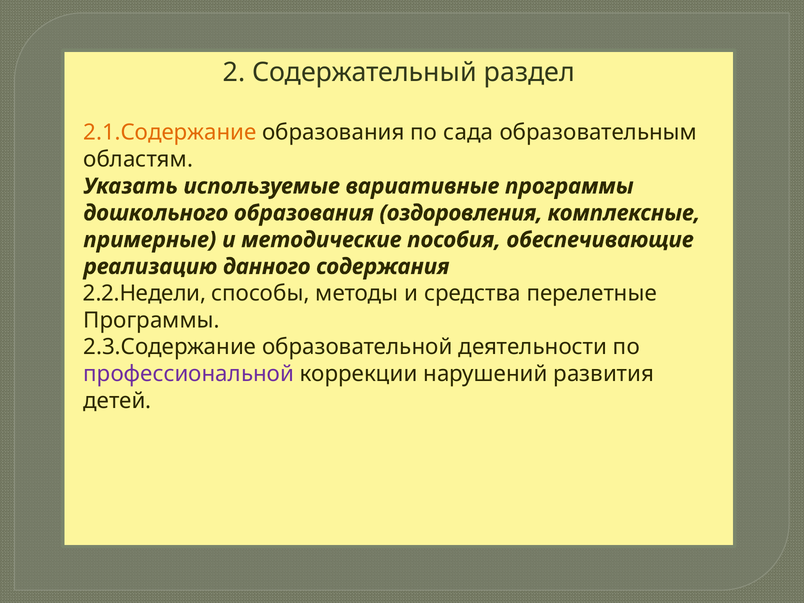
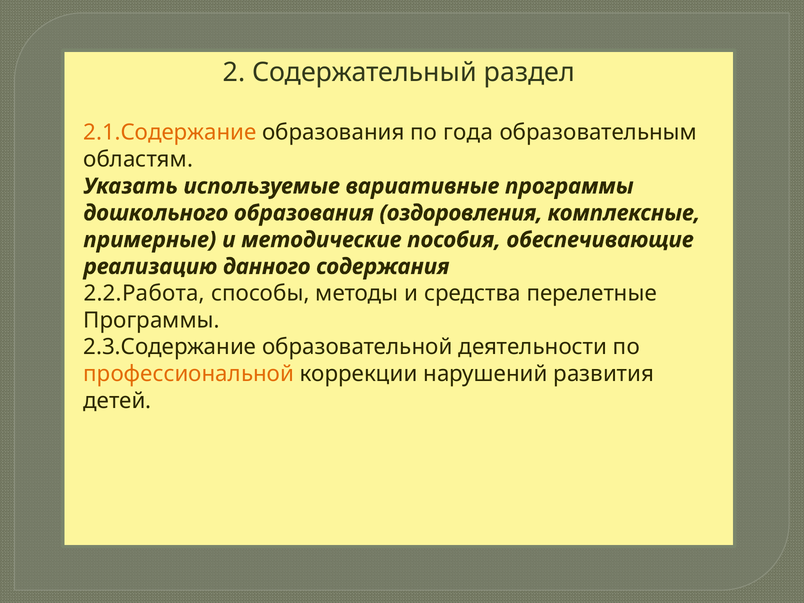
сада: сада -> года (468, 133)
2.2.Недели: 2.2.Недели -> 2.2.Работа (144, 293)
профессиональной colour: purple -> orange (189, 374)
